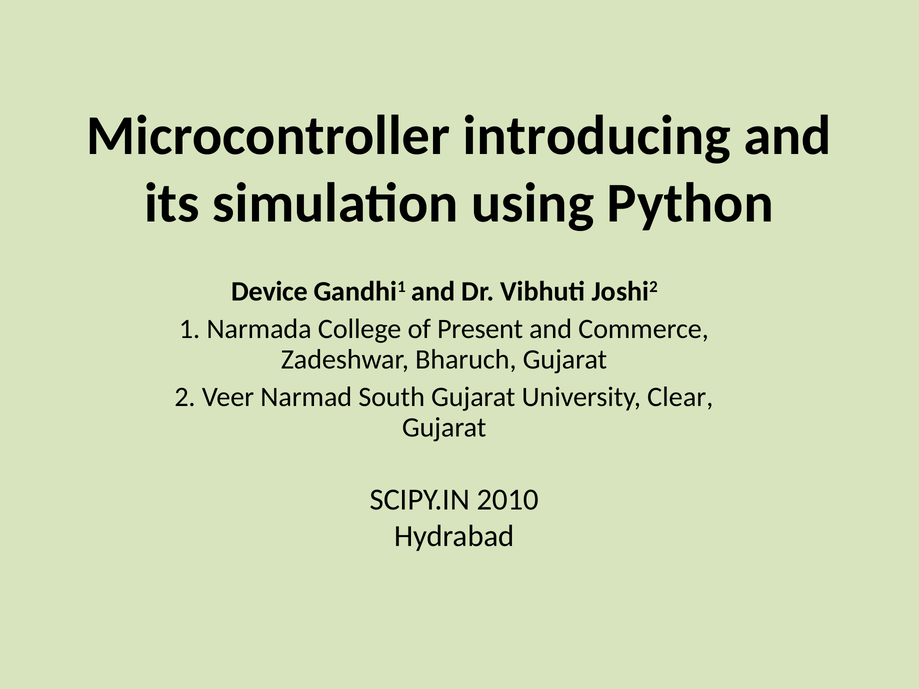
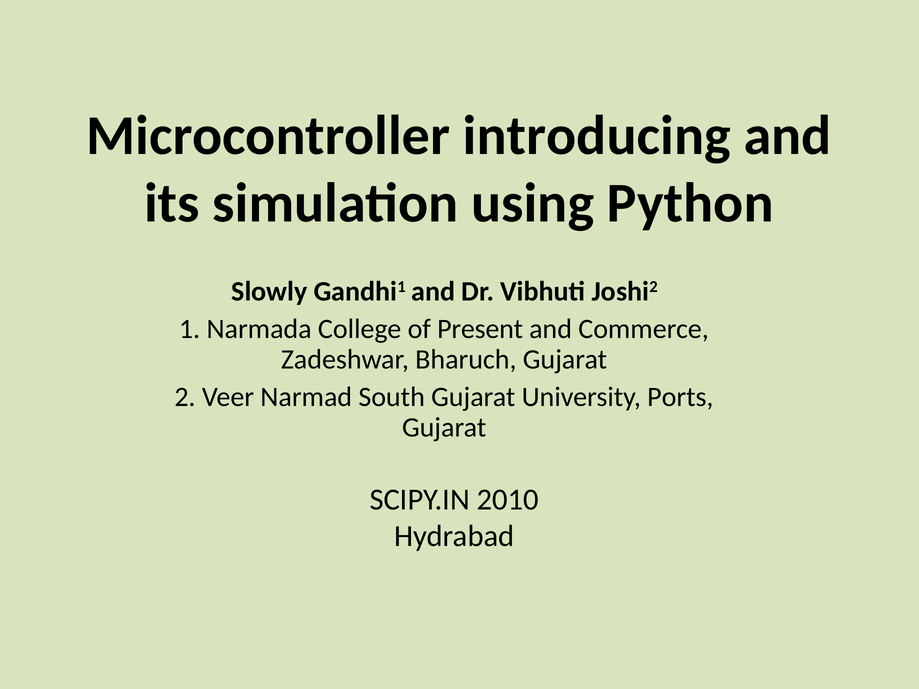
Device: Device -> Slowly (269, 291)
Clear: Clear -> Ports (680, 397)
